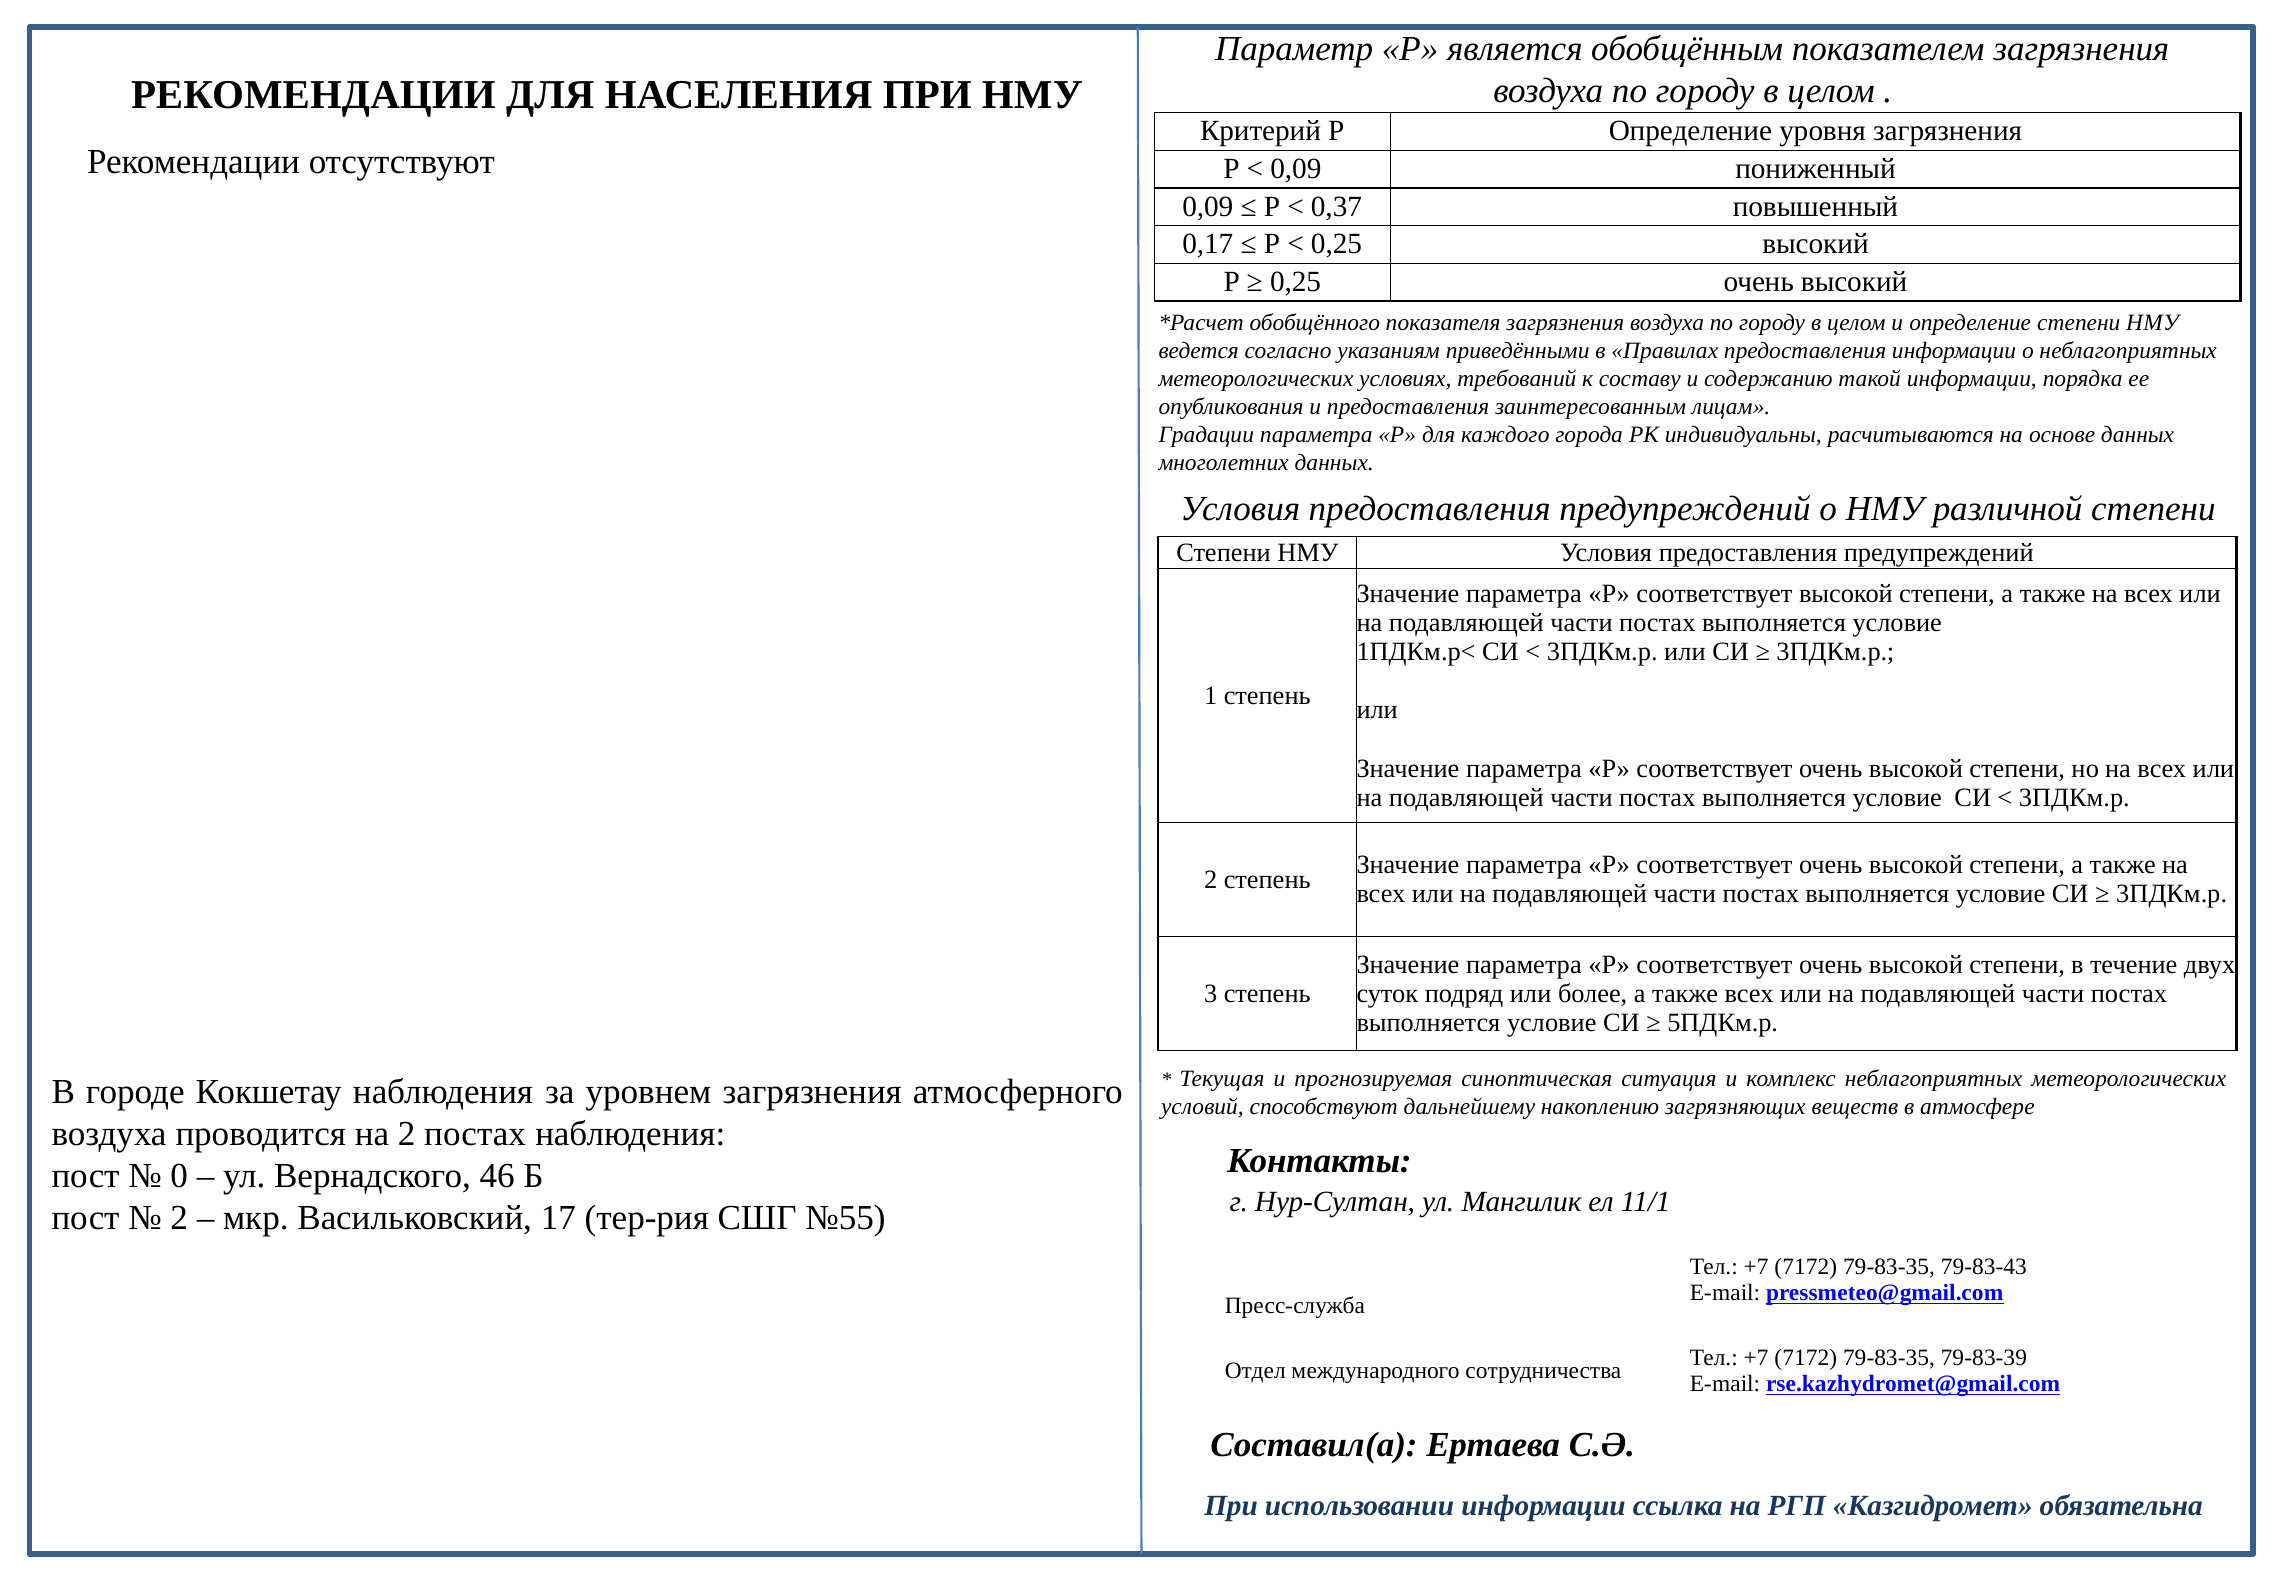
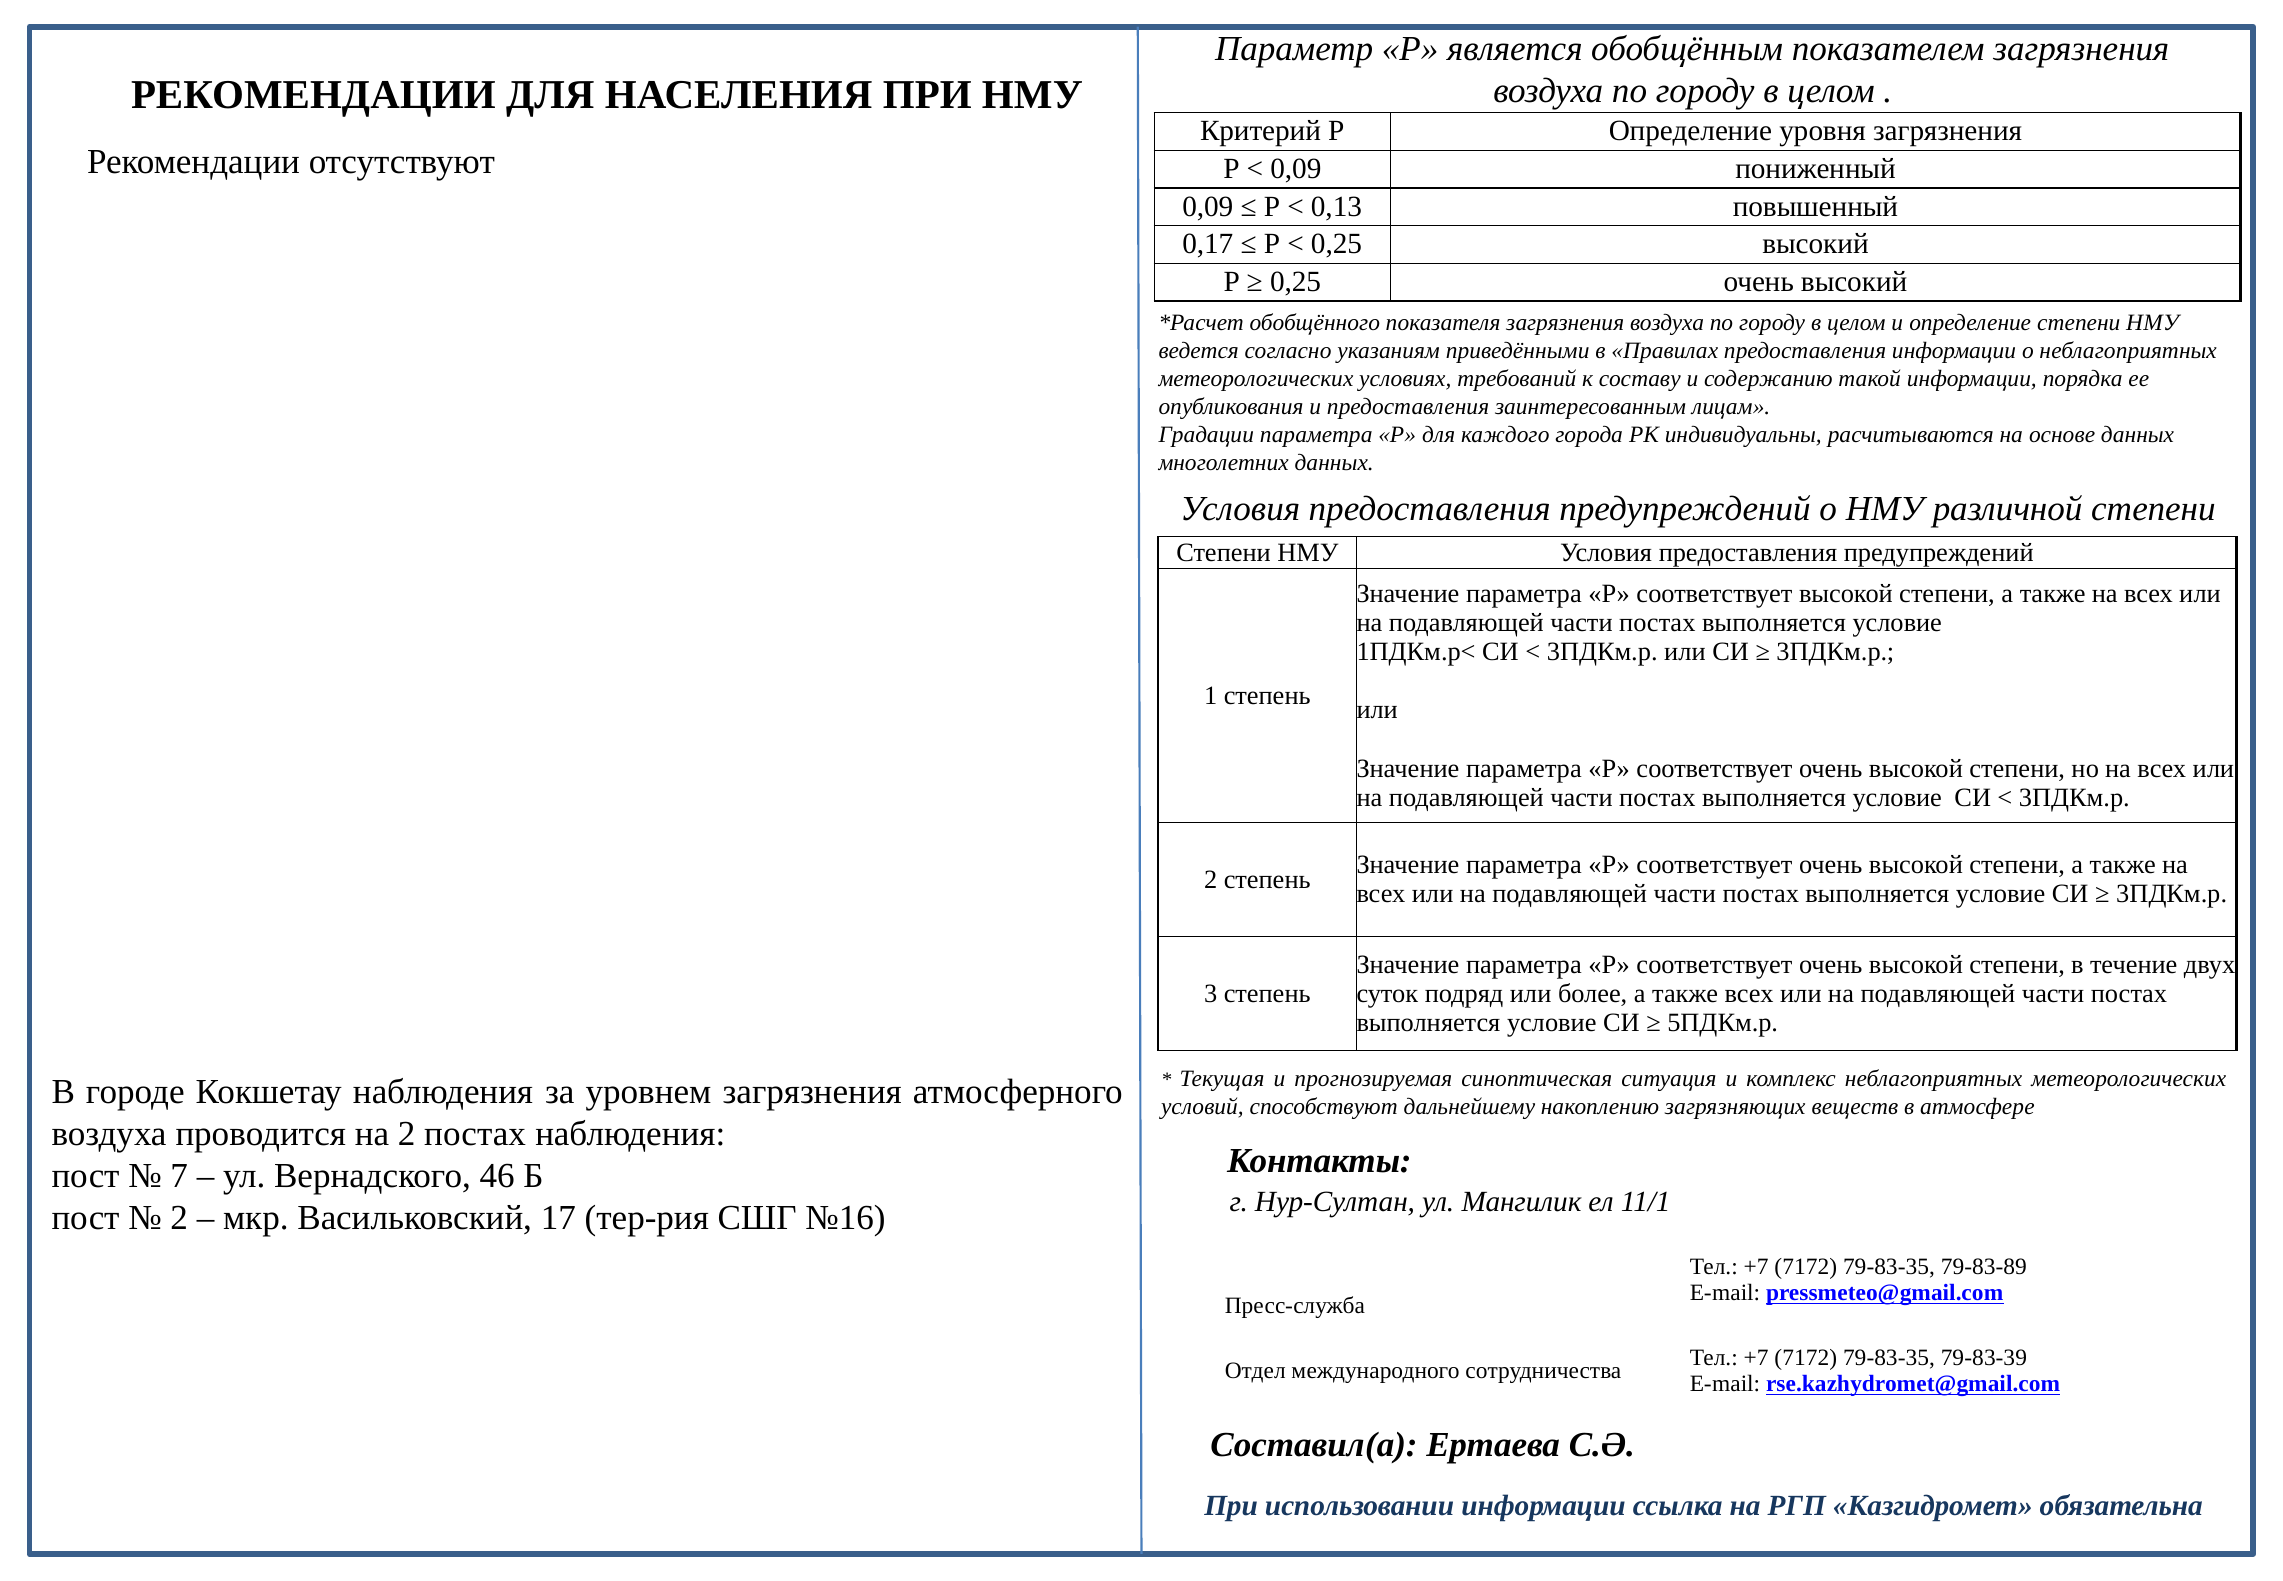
0,37: 0,37 -> 0,13 (1336, 207)
0: 0 -> 7 (179, 1176)
№55: №55 -> №16 (845, 1218)
79-83-43: 79-83-43 -> 79-83-89 (1984, 1266)
